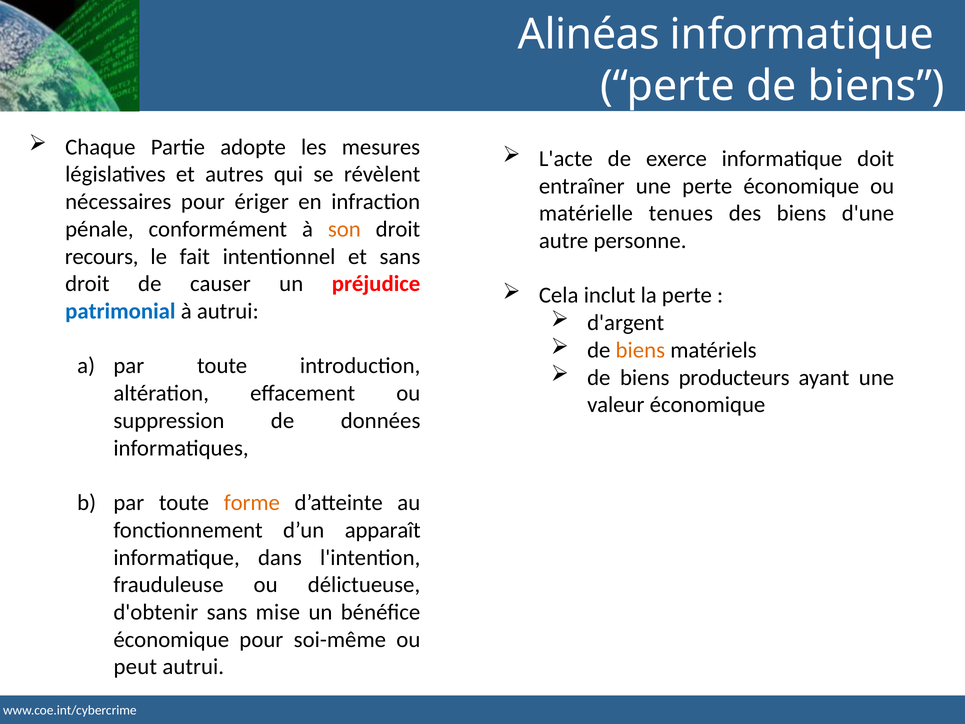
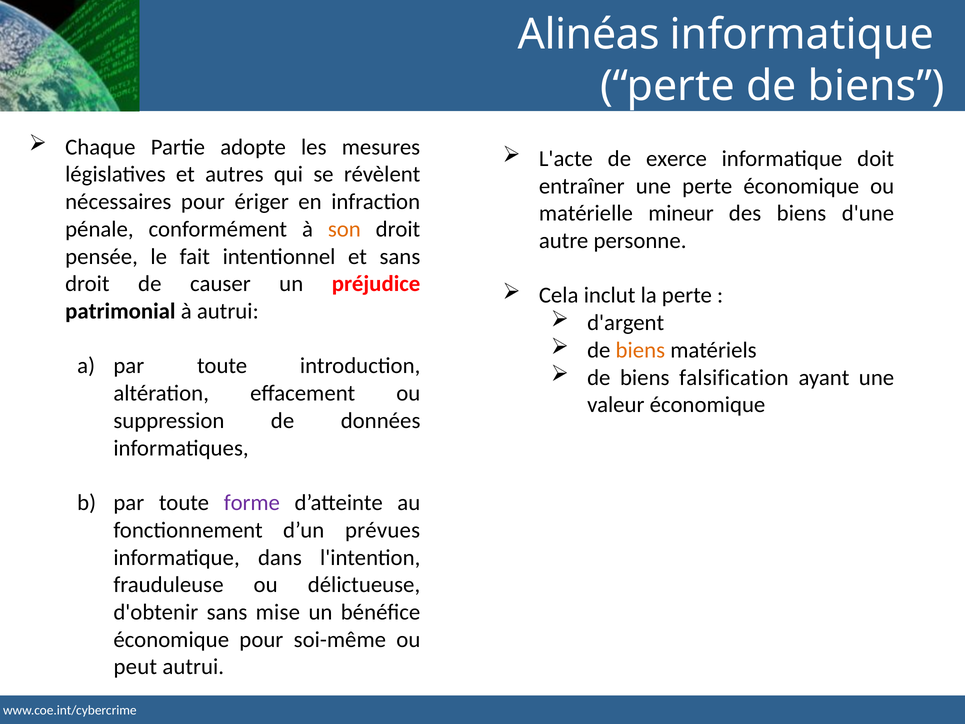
tenues: tenues -> mineur (681, 213)
recours: recours -> pensée (102, 256)
patrimonial colour: blue -> black (120, 311)
producteurs: producteurs -> falsification (734, 377)
forme colour: orange -> purple (252, 503)
apparaît: apparaît -> prévues (383, 530)
